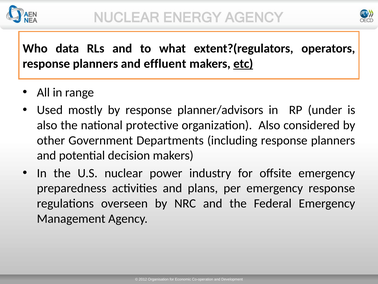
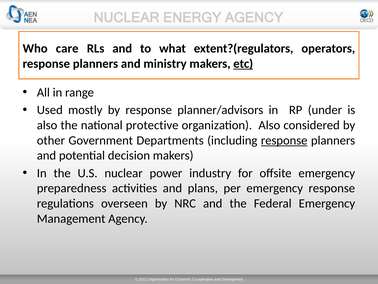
data: data -> care (67, 48)
effluent: effluent -> ministry (165, 64)
response underline: none -> present (284, 140)
